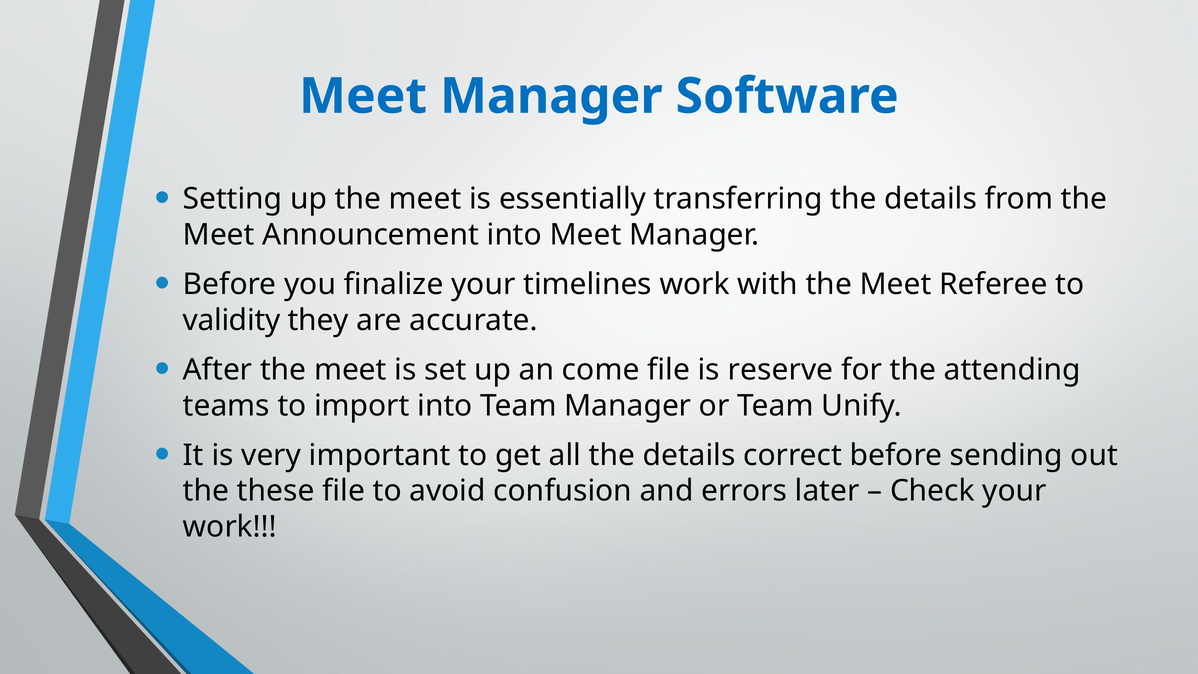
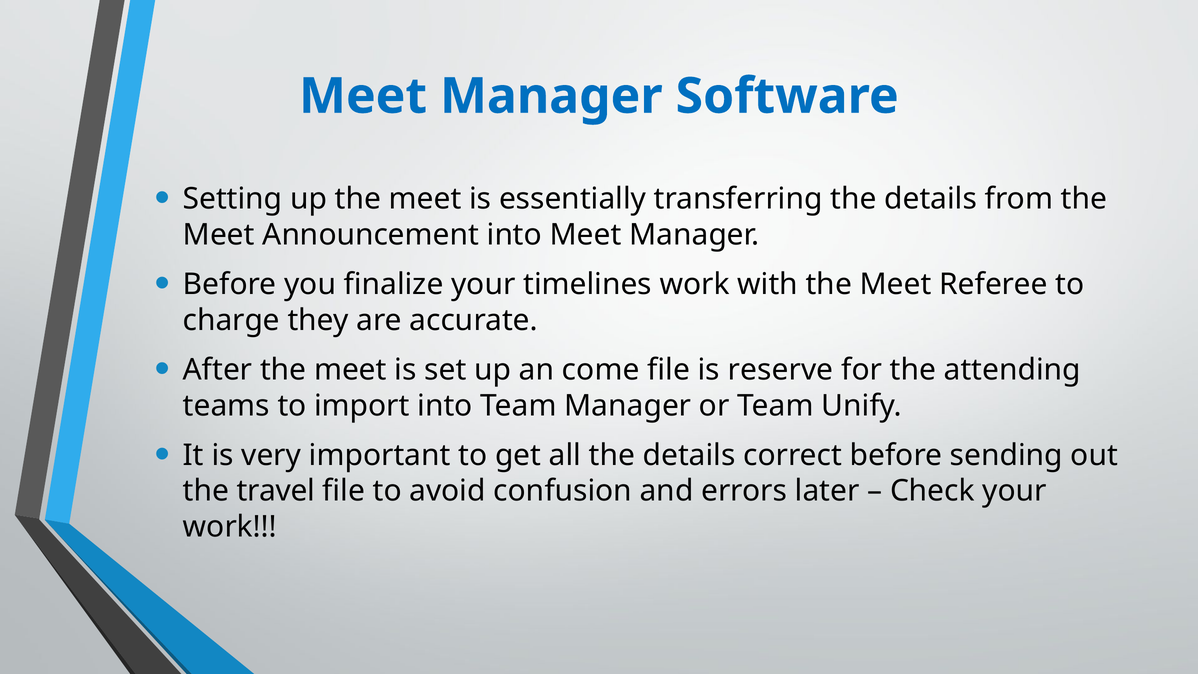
validity: validity -> charge (231, 320)
these: these -> travel (276, 491)
